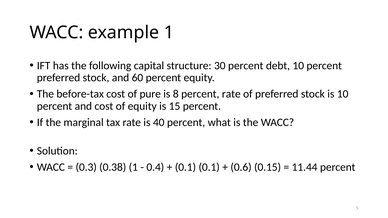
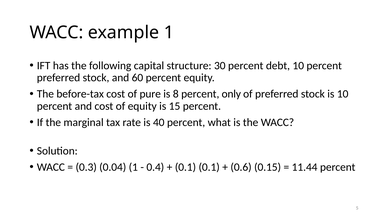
percent rate: rate -> only (231, 94)
0.38: 0.38 -> 0.04 (113, 167)
